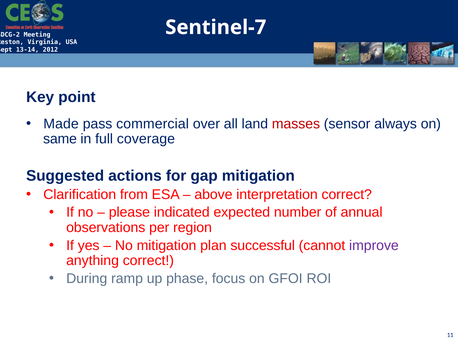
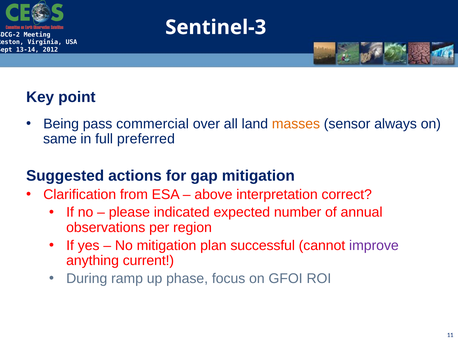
Sentinel-7: Sentinel-7 -> Sentinel-3 (216, 27)
Made: Made -> Being (61, 124)
masses colour: red -> orange (296, 124)
coverage: coverage -> preferred (146, 139)
anything correct: correct -> current (148, 260)
